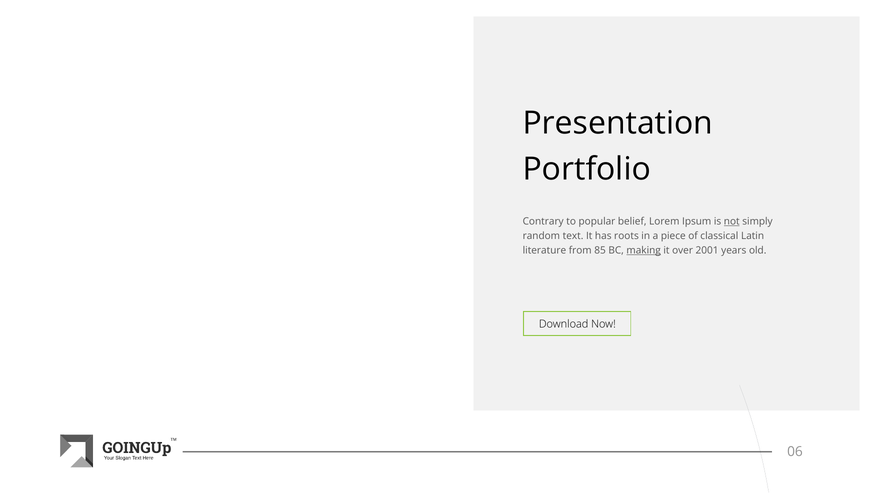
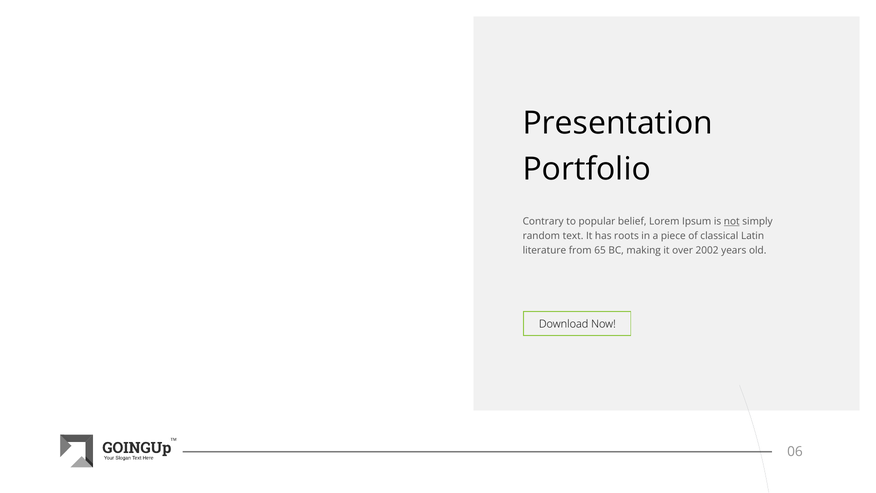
85: 85 -> 65 (600, 250)
making underline: present -> none (644, 250)
2001: 2001 -> 2002 (707, 250)
